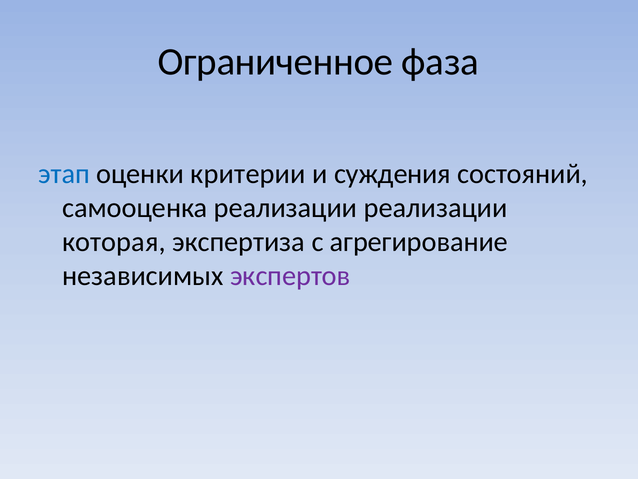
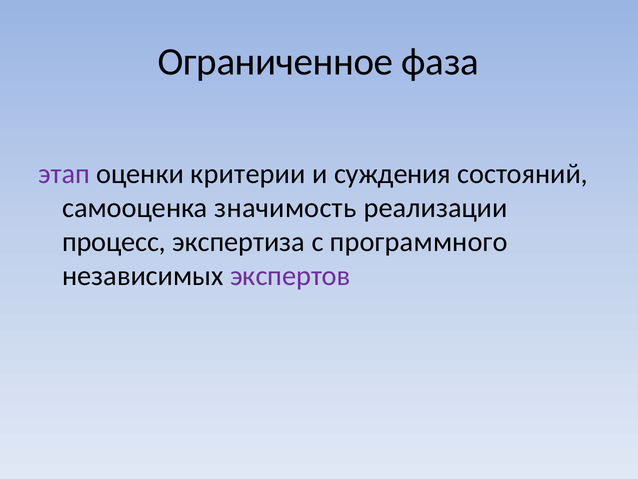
этап colour: blue -> purple (64, 174)
самооценка реализации: реализации -> значимость (285, 208)
которая: которая -> процесс (114, 242)
агрегирование: агрегирование -> программного (419, 242)
